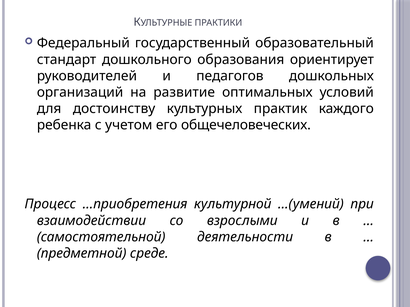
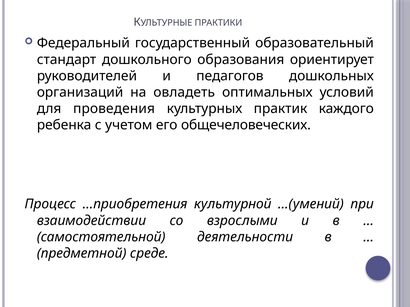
развитие: развитие -> овладеть (184, 92)
достоинству: достоинству -> проведения (114, 109)
